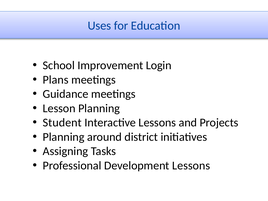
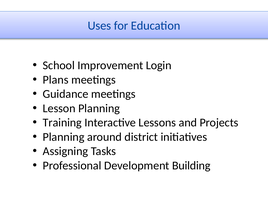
Student: Student -> Training (62, 123)
Development Lessons: Lessons -> Building (191, 166)
